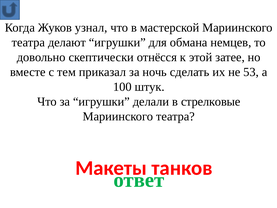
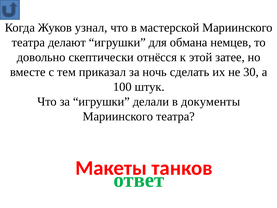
53: 53 -> 30 (251, 72)
стрелковые: стрелковые -> документы (211, 102)
